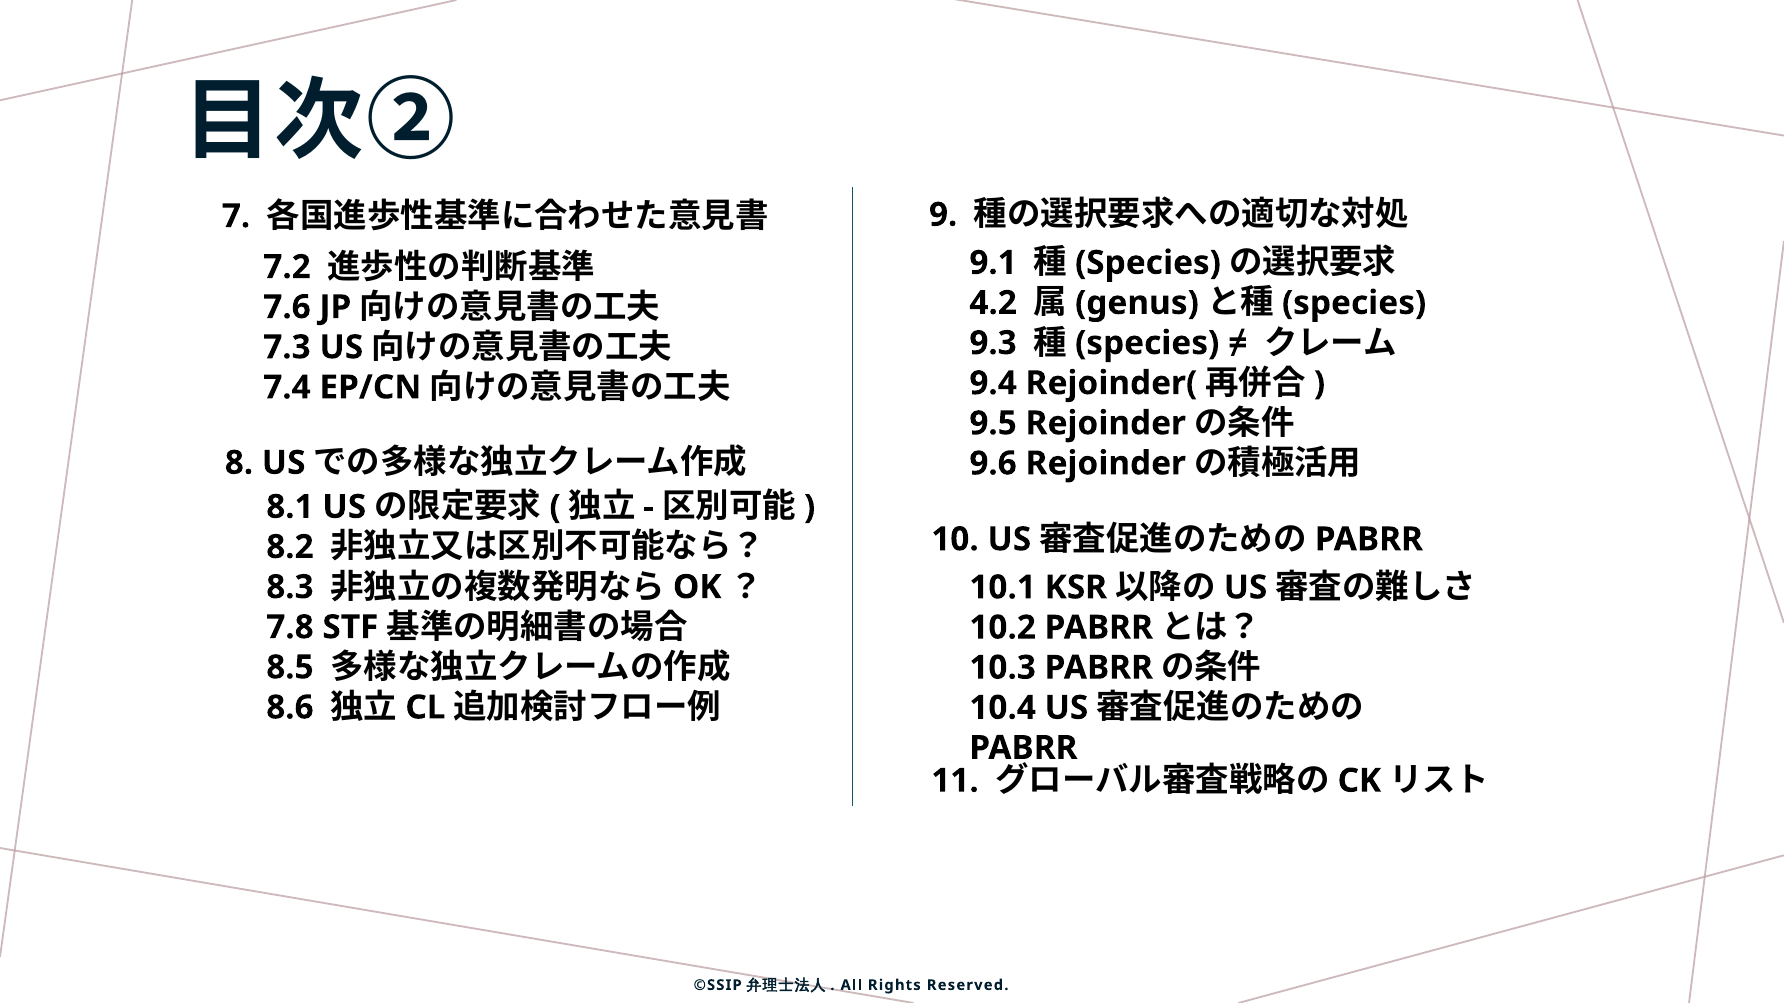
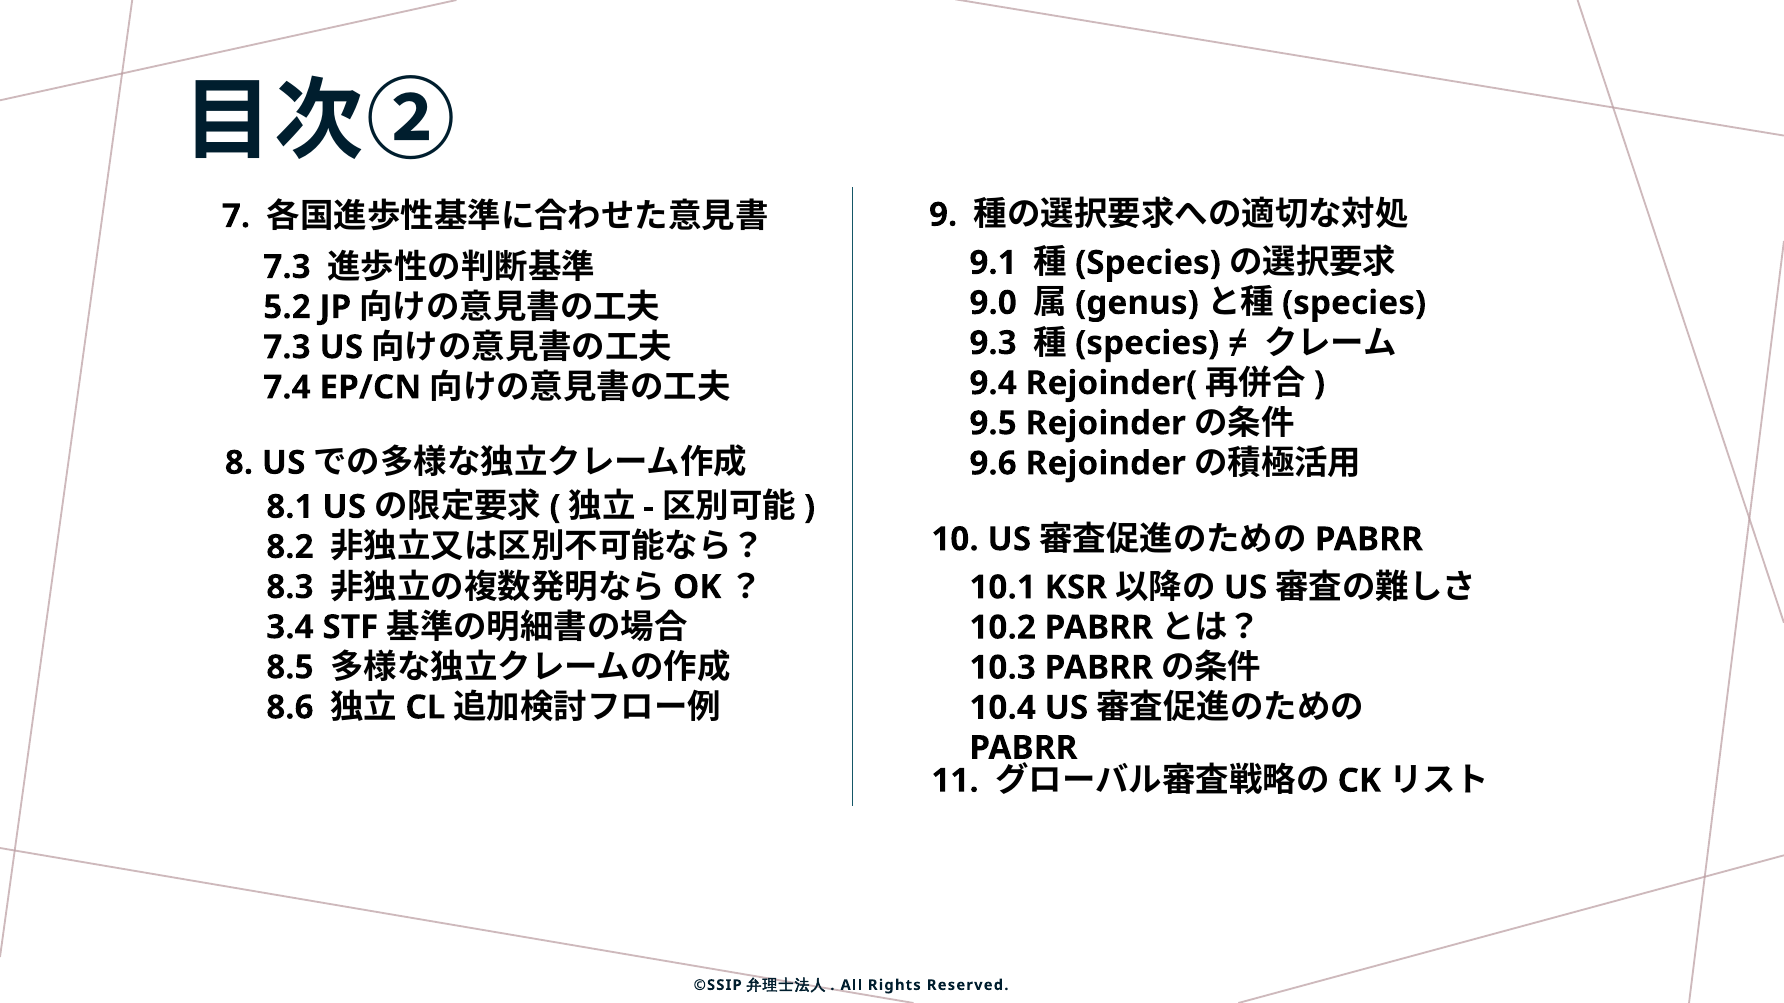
7.2: 7.2 -> 7.3 (287, 267)
4.2: 4.2 -> 9.0 (993, 303)
7.6: 7.6 -> 5.2 (287, 307)
7.8: 7.8 -> 3.4 (290, 628)
